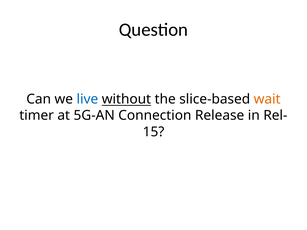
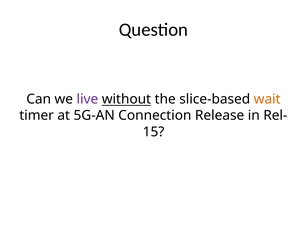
live colour: blue -> purple (87, 99)
